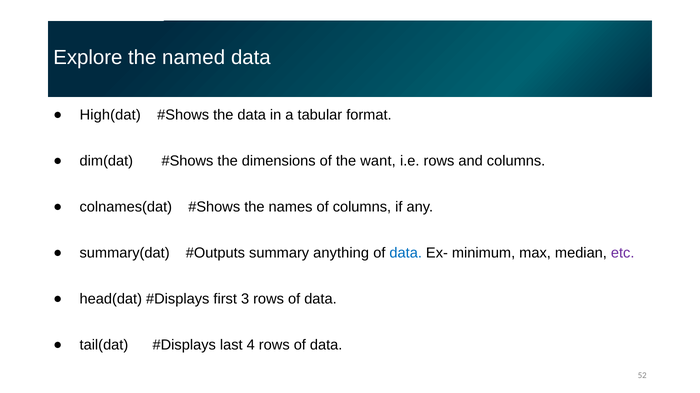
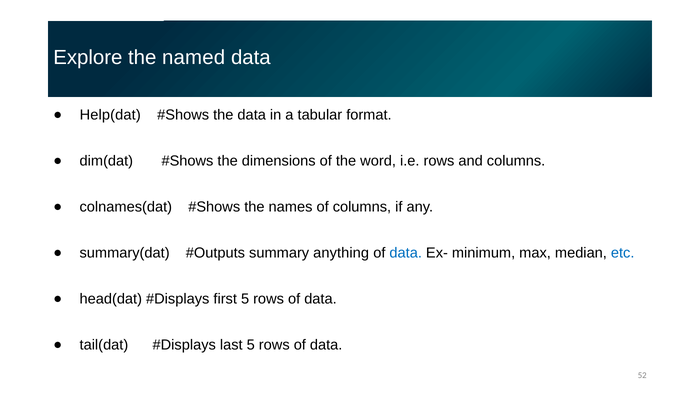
High(dat: High(dat -> Help(dat (110, 115)
want: want -> word (378, 161)
etc colour: purple -> blue (623, 254)
first 3: 3 -> 5 (245, 300)
last 4: 4 -> 5 (251, 346)
